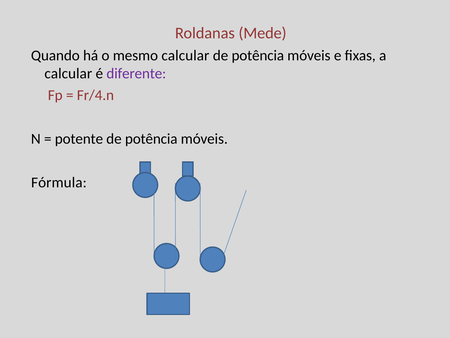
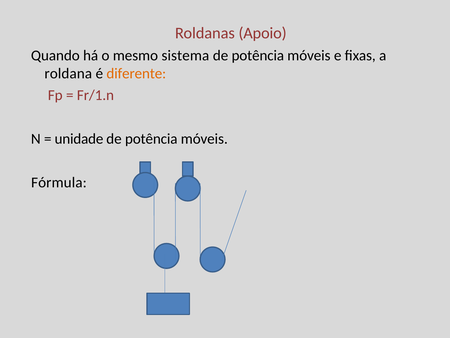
Mede: Mede -> Apoio (263, 33)
mesmo calcular: calcular -> sistema (185, 55)
calcular: calcular -> roldana (68, 73)
diferente colour: purple -> orange (136, 73)
Fr/4.n: Fr/4.n -> Fr/1.n (95, 95)
potente: potente -> unidade (79, 139)
